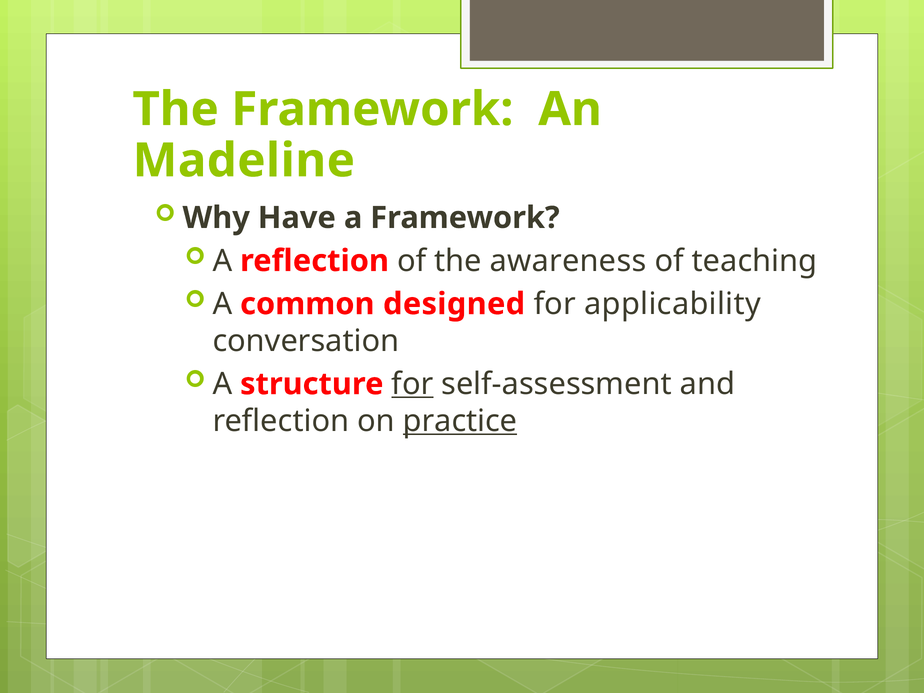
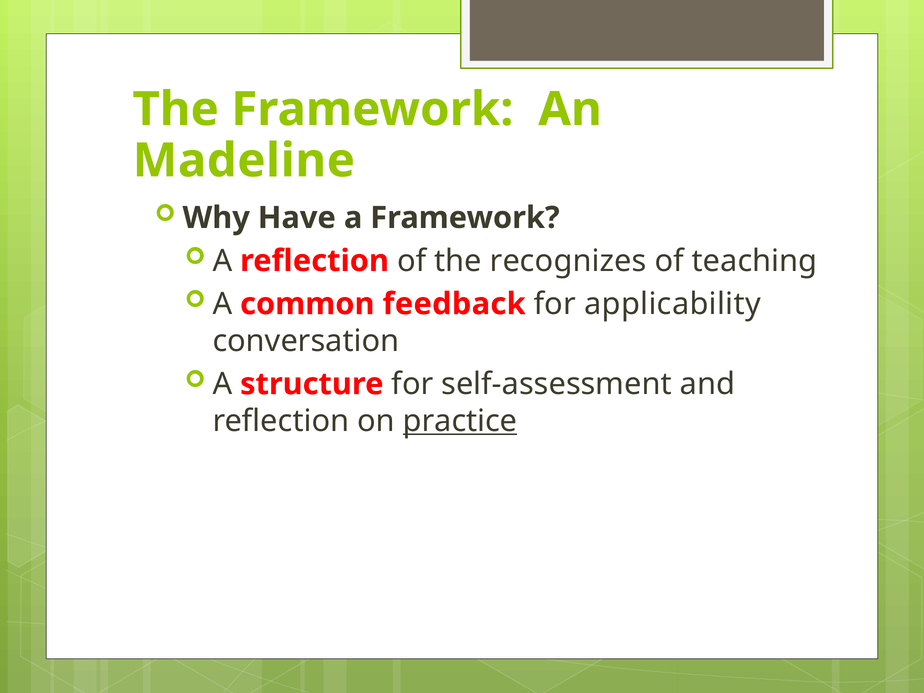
awareness: awareness -> recognizes (568, 261)
designed: designed -> feedback (454, 304)
for underline: present -> none (412, 384)
